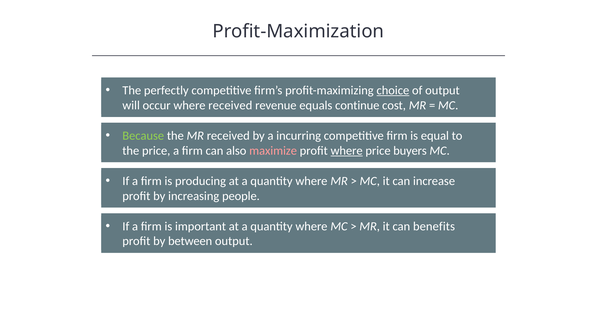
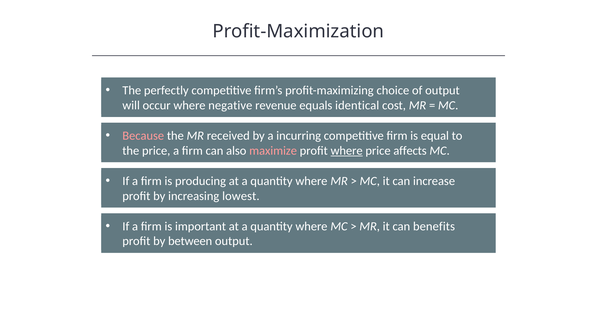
choice underline: present -> none (393, 90)
where received: received -> negative (230, 105)
continue: continue -> identical (357, 105)
Because colour: light green -> pink (143, 136)
buyers: buyers -> affects (410, 151)
people: people -> lowest (241, 196)
